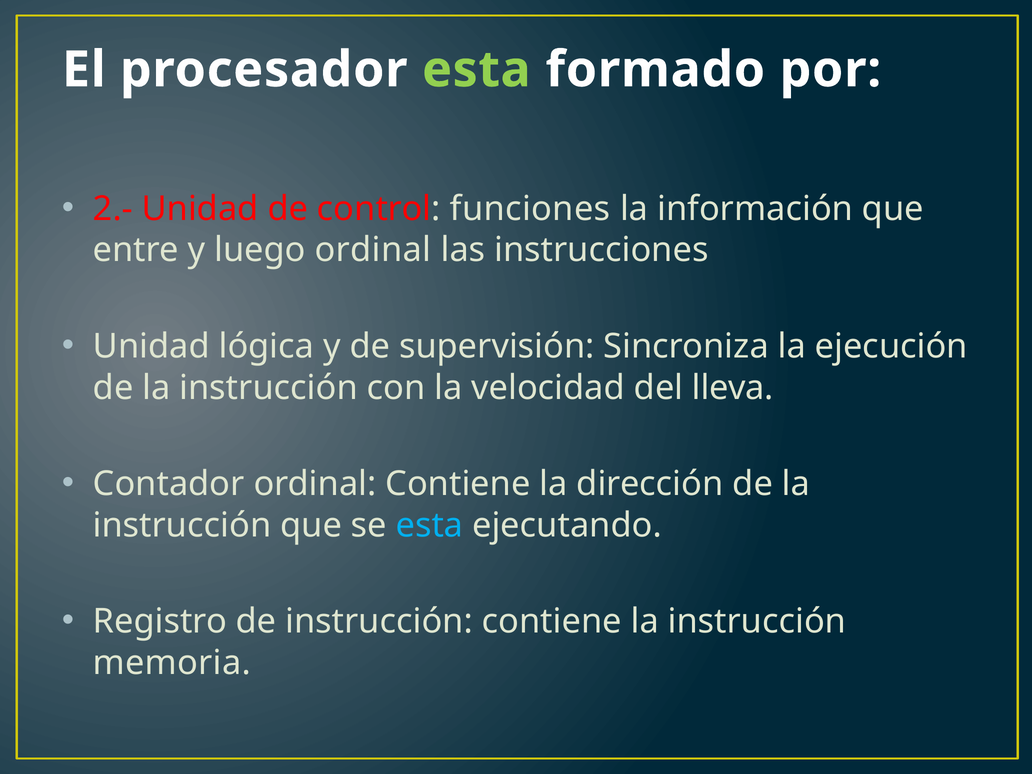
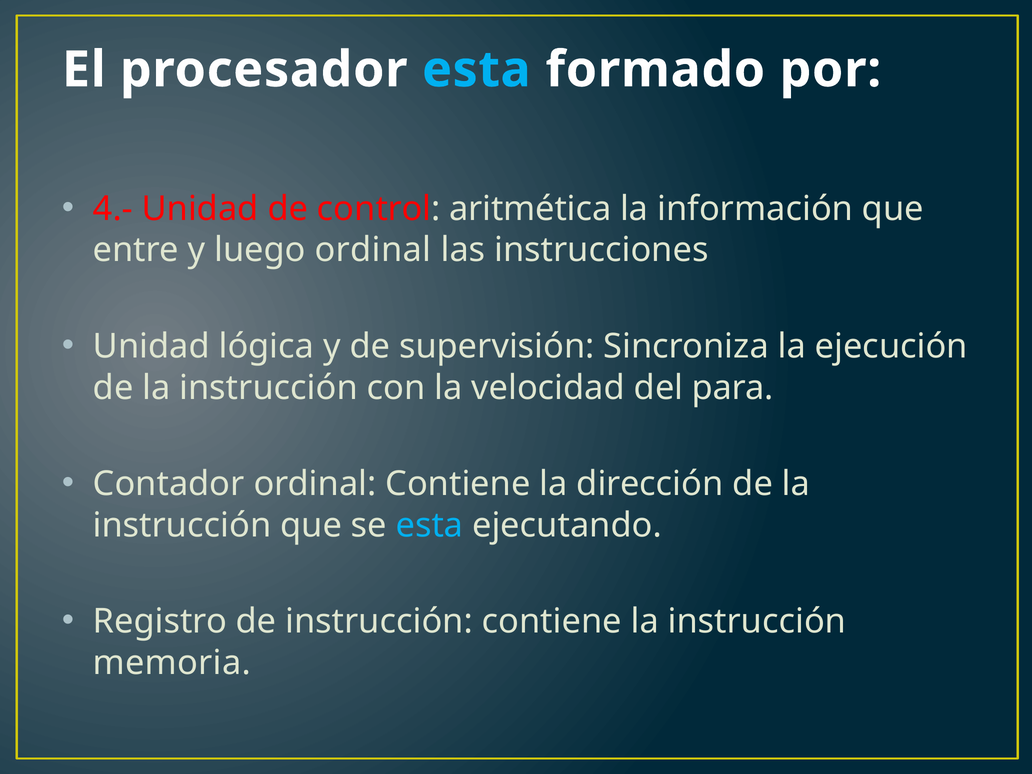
esta colour: light green -> light blue (476, 70)
2.-: 2.- -> 4.- (113, 209)
funciones: funciones -> aritmética (530, 209)
lleva: lleva -> para (733, 388)
